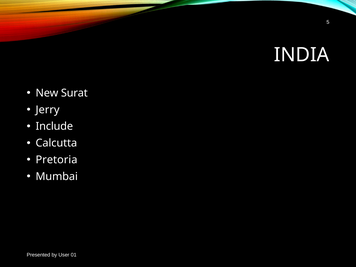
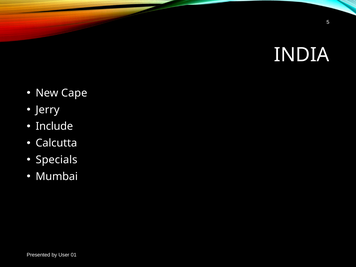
Surat: Surat -> Cape (74, 93)
Pretoria: Pretoria -> Specials (57, 160)
